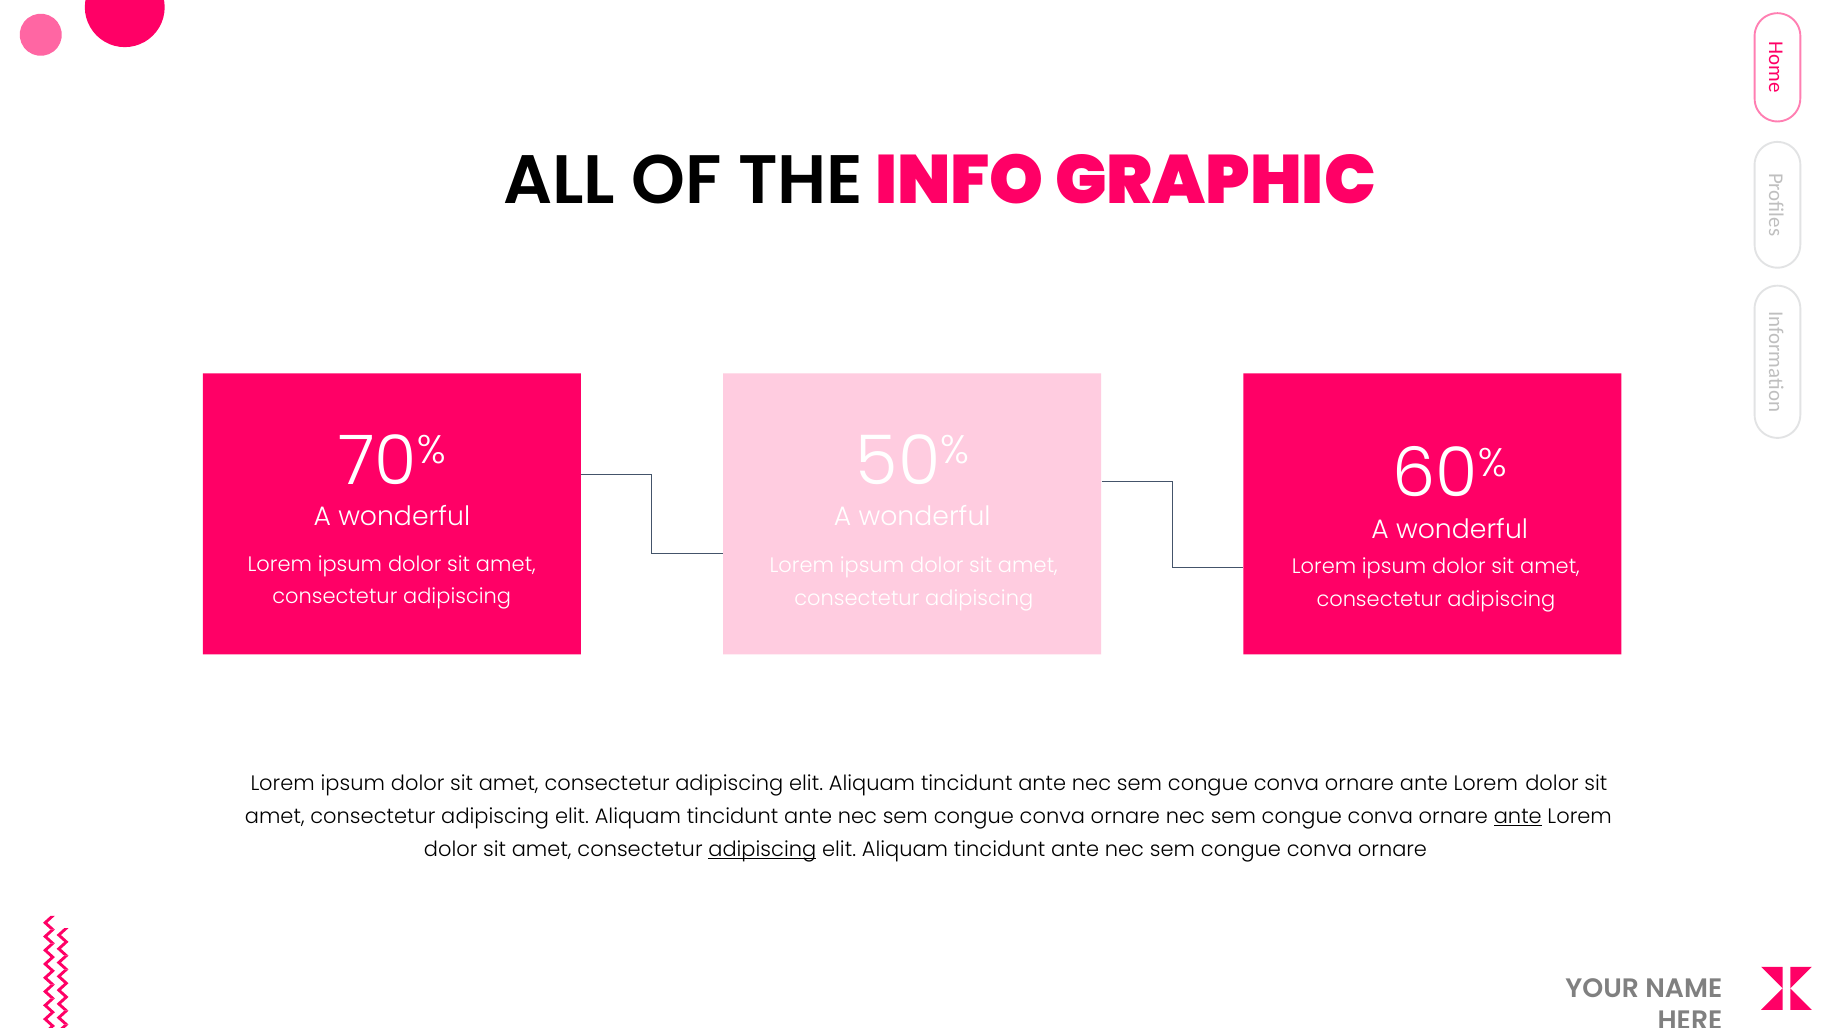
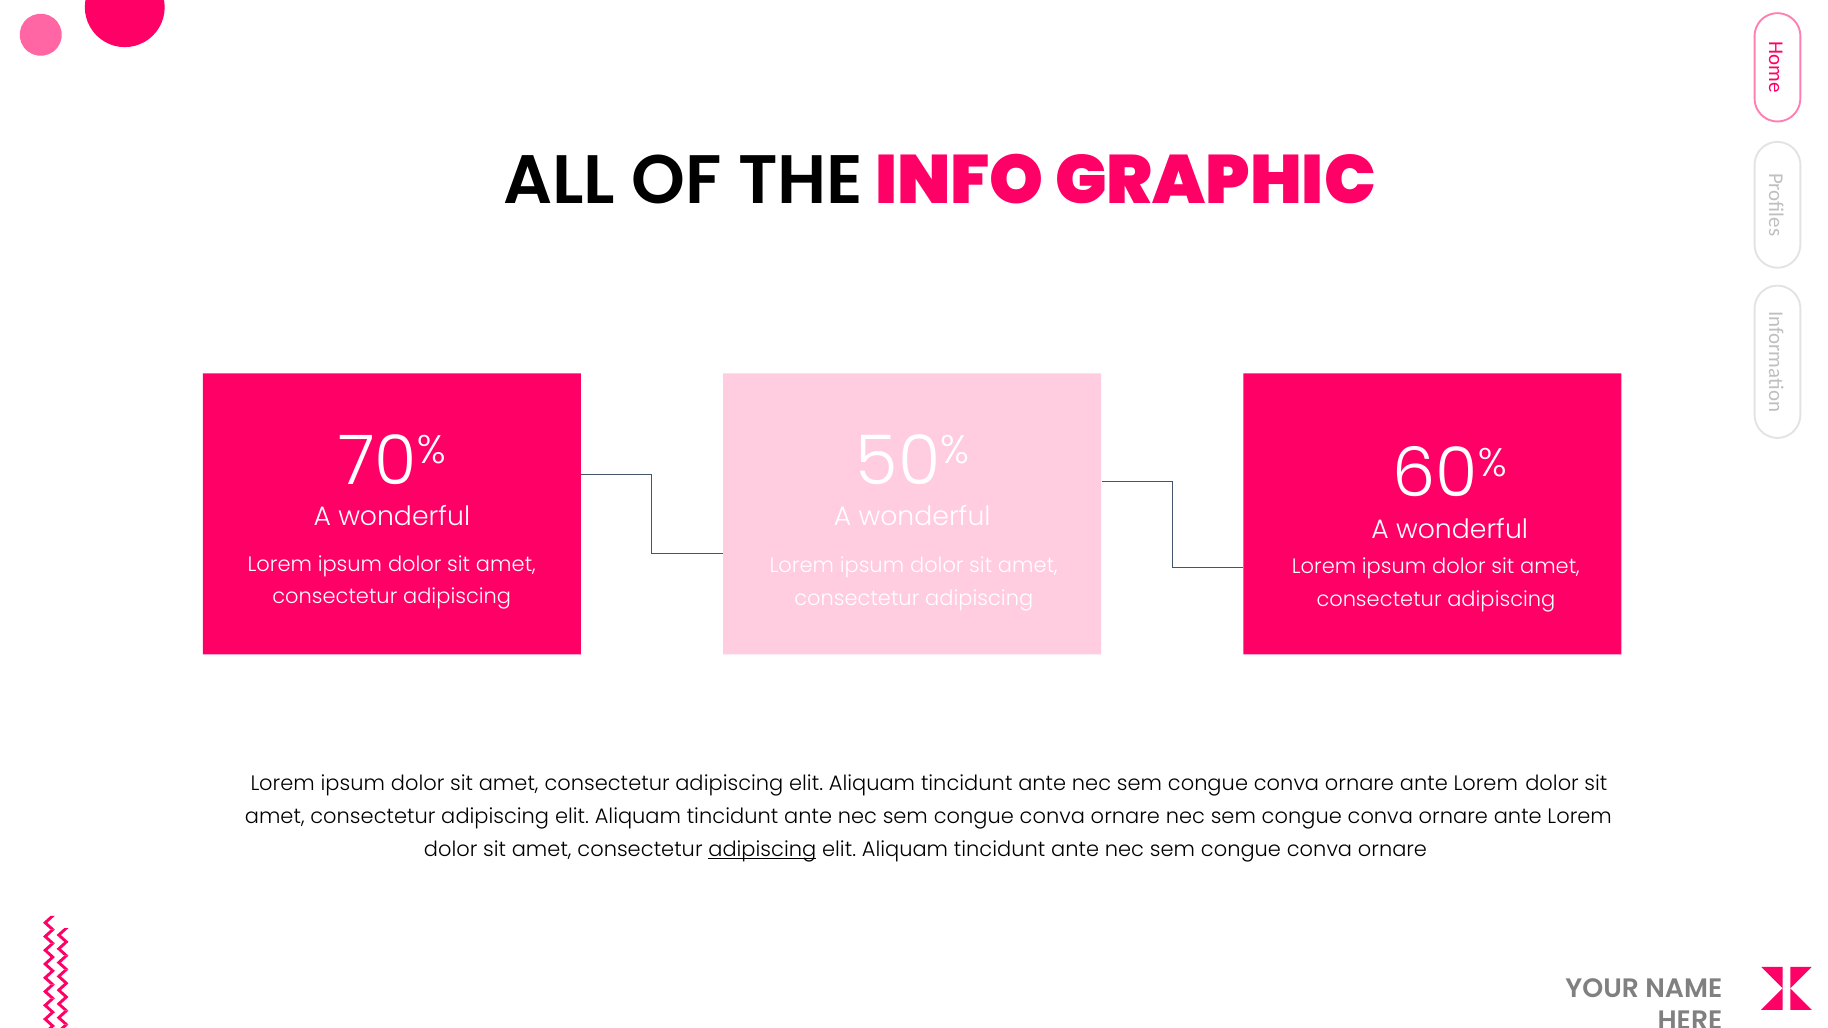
ante underline: present -> none (1518, 817)
